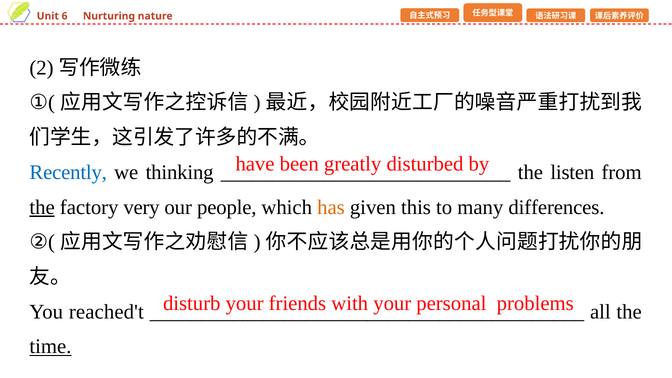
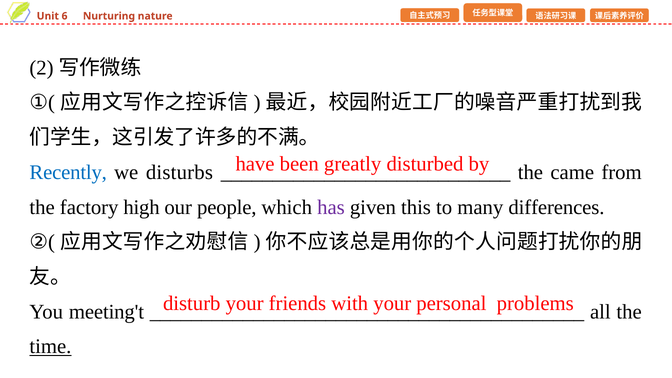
thinking: thinking -> disturbs (179, 172)
listen: listen -> came (572, 172)
the underline: present -> none (42, 207)
very: very -> high (142, 207)
has colour: orange -> purple (331, 207)
reached't: reached't -> meeting't (106, 312)
